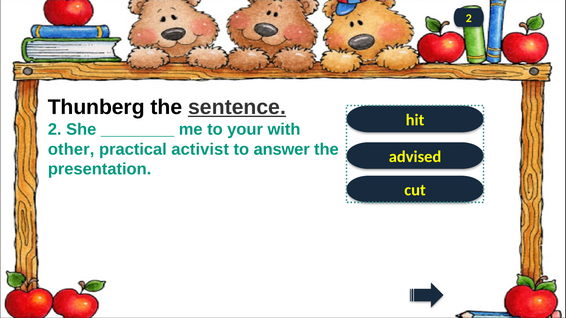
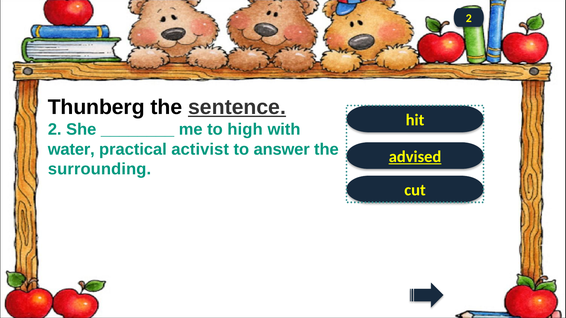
your: your -> high (245, 130)
other: other -> water (71, 149)
advised underline: none -> present (415, 157)
presentation: presentation -> surrounding (99, 169)
